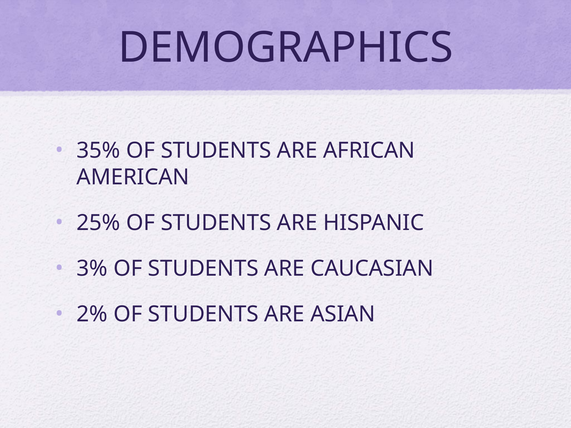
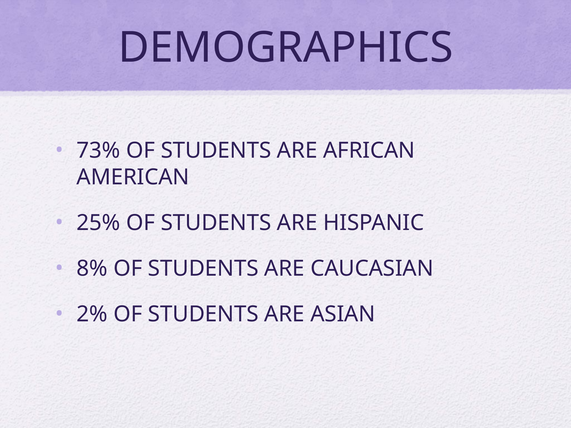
35%: 35% -> 73% (98, 151)
3%: 3% -> 8% (92, 269)
